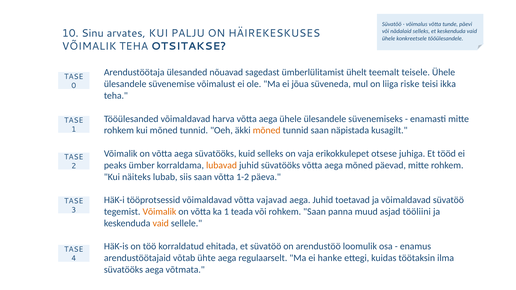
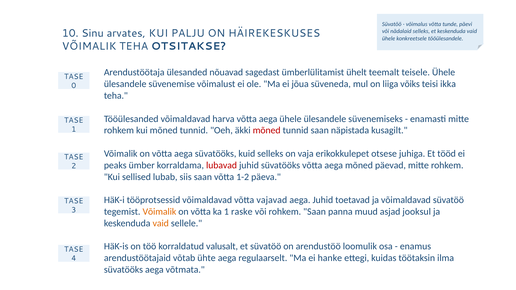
riske: riske -> võiks (410, 84)
mõned colour: orange -> red (267, 131)
lubavad colour: orange -> red (222, 165)
näiteks: näiteks -> sellised (136, 177)
teada: teada -> raske (242, 212)
tööliini: tööliini -> jooksul (417, 212)
ehitada: ehitada -> valusalt (222, 247)
